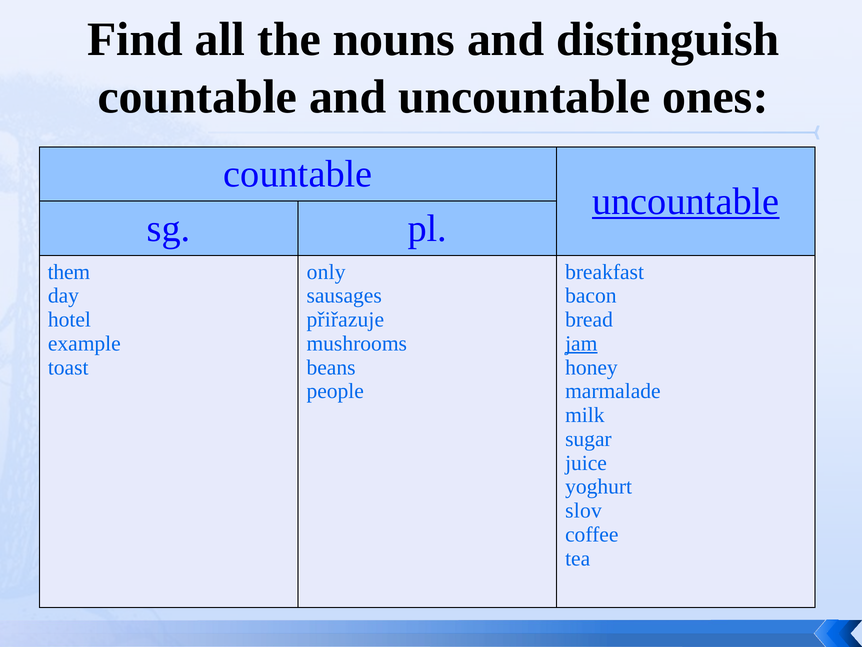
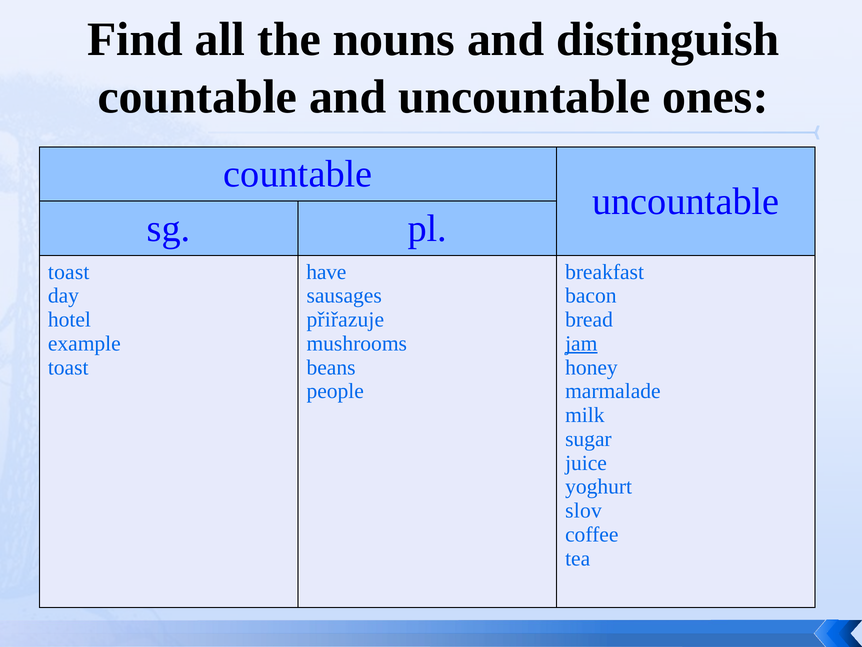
uncountable underline: present -> none (686, 201)
them: them -> toast (69, 272)
only: only -> have (326, 272)
